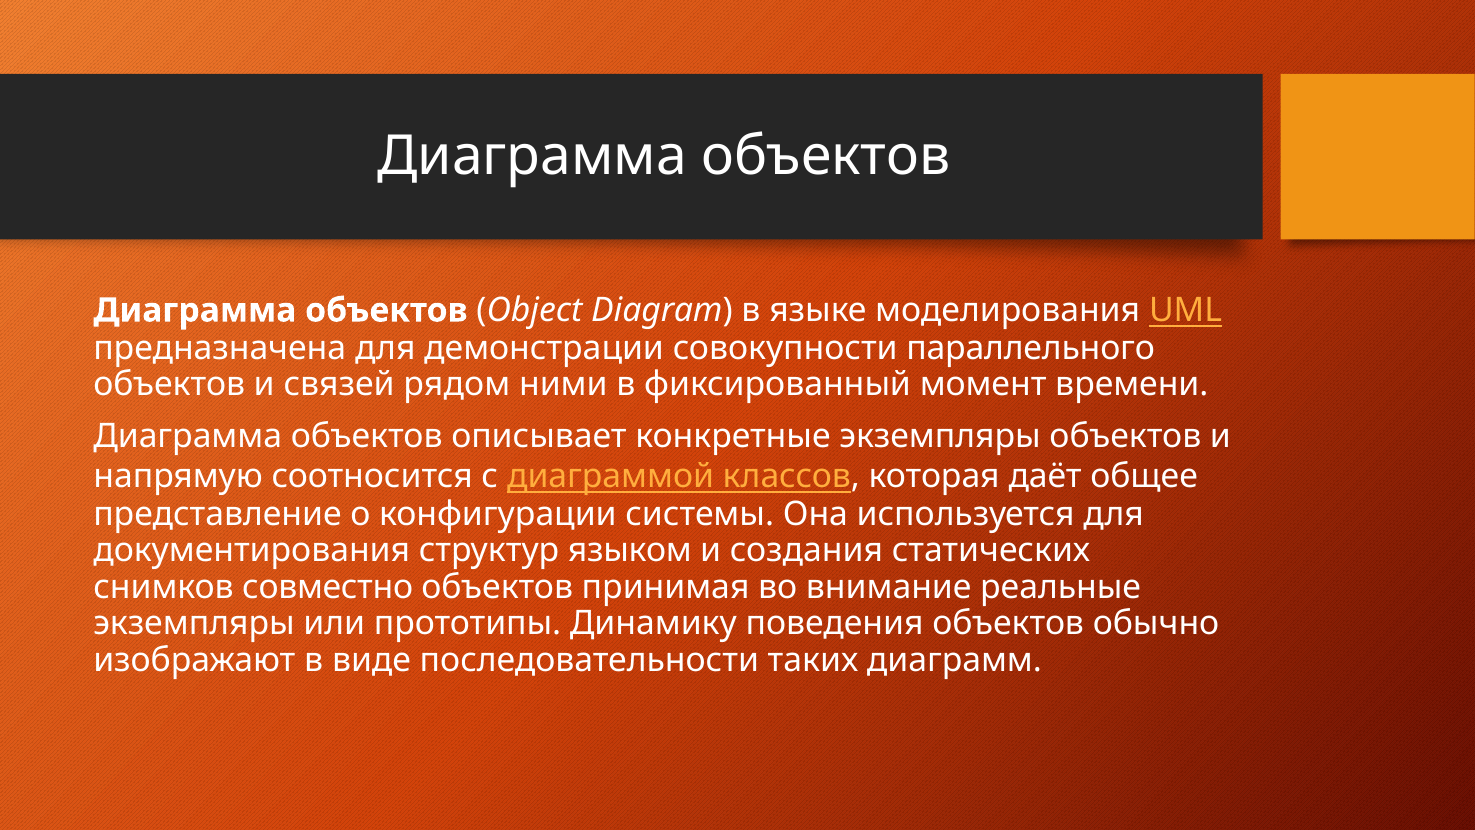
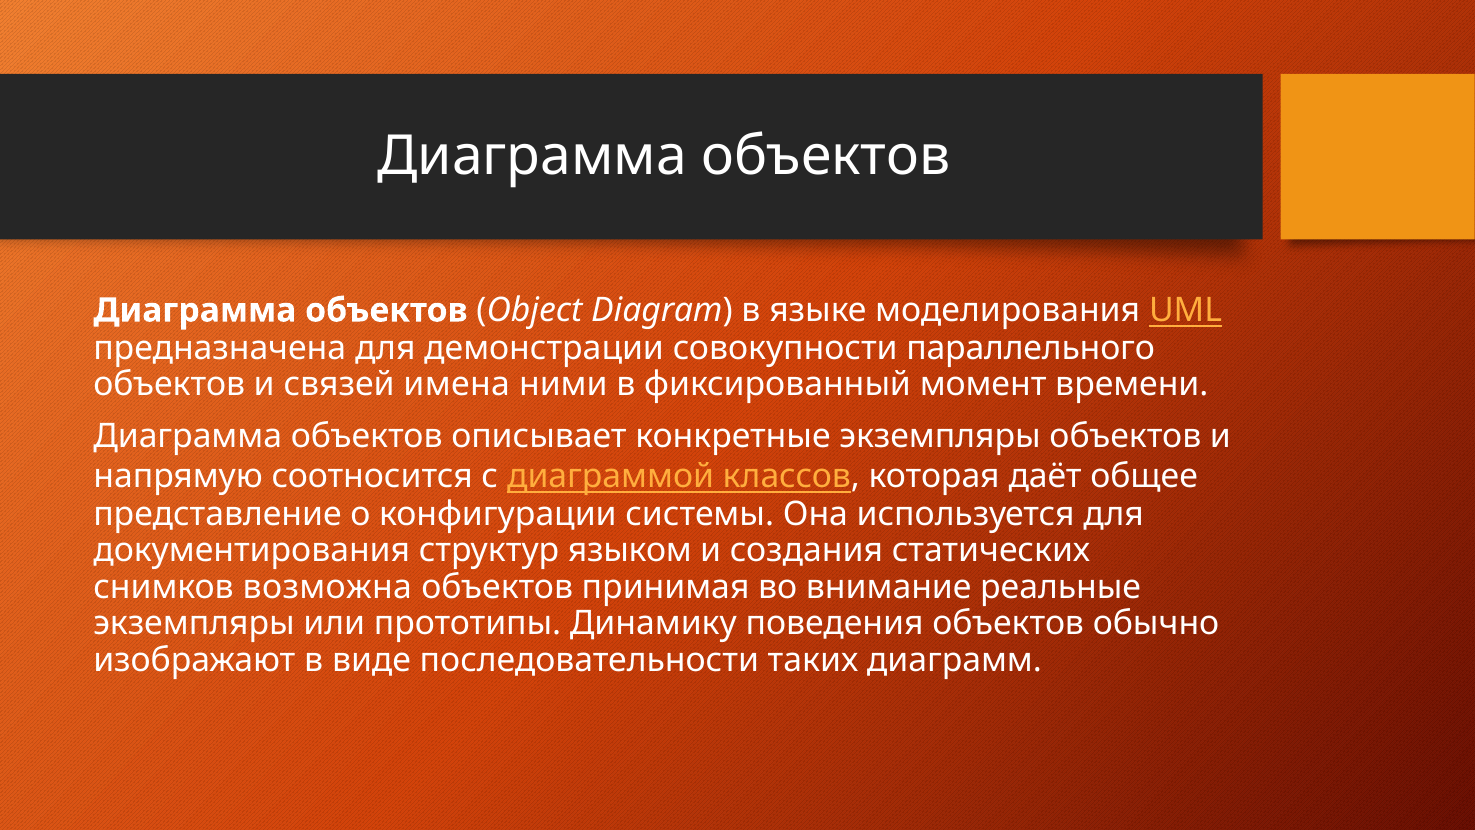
рядом: рядом -> имена (457, 384)
совместно: совместно -> возможна (327, 587)
